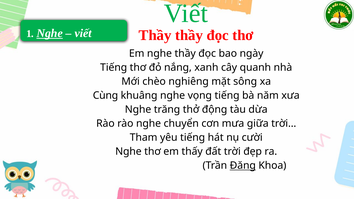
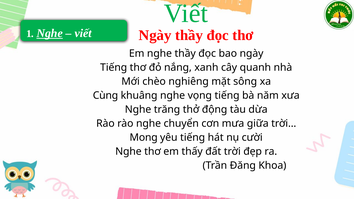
Thầy: Thầy -> Ngày (155, 35)
Tham: Tham -> Mong (144, 138)
Đăng underline: present -> none (243, 166)
